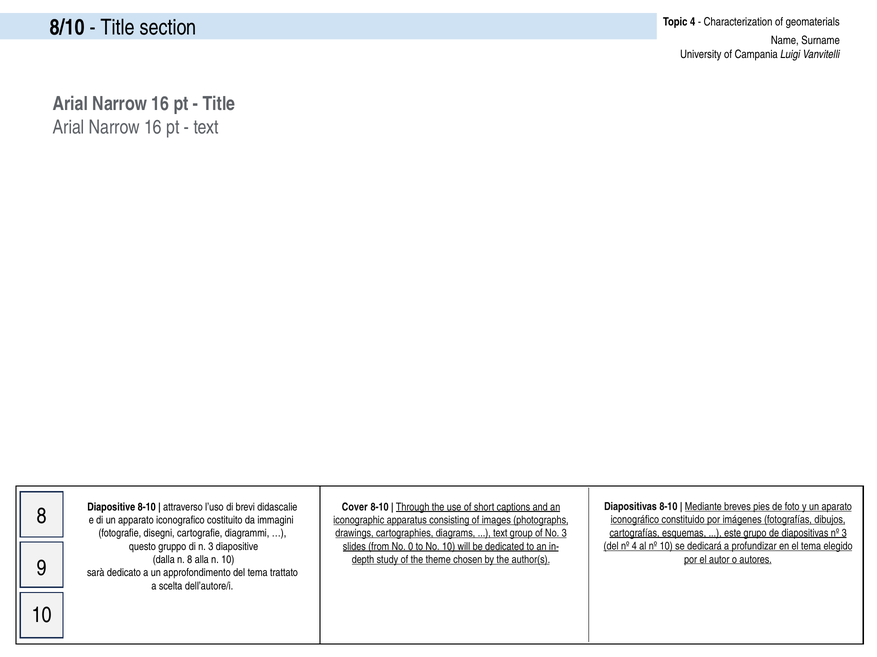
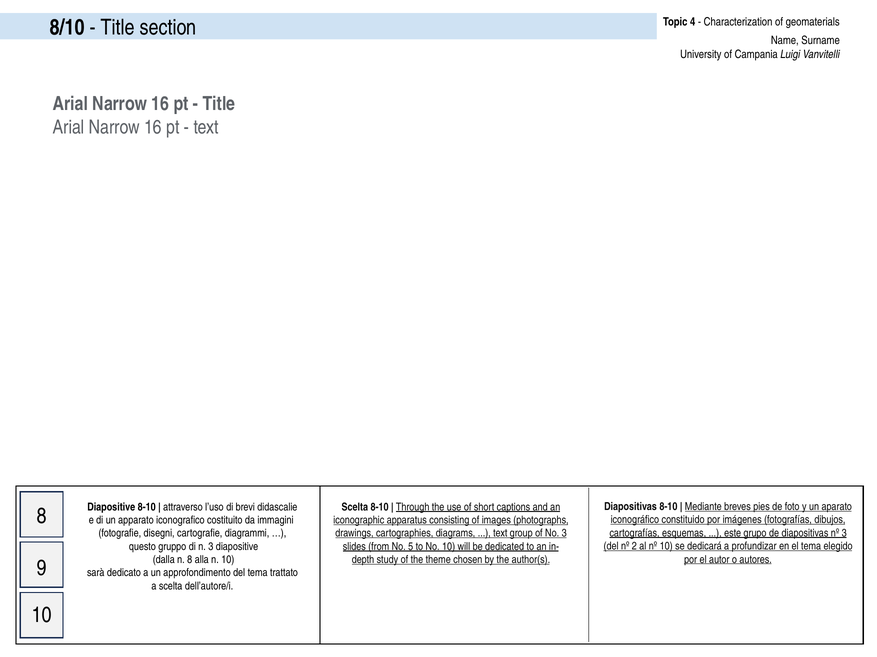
Cover: Cover -> Scelta (355, 508)
nº 4: 4 -> 2 (634, 547)
0: 0 -> 5 (411, 547)
